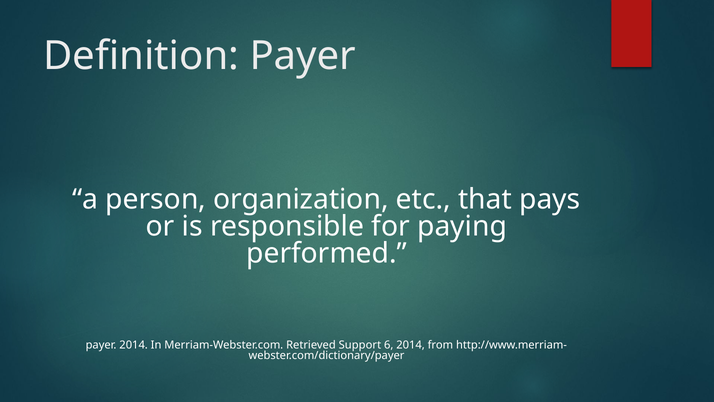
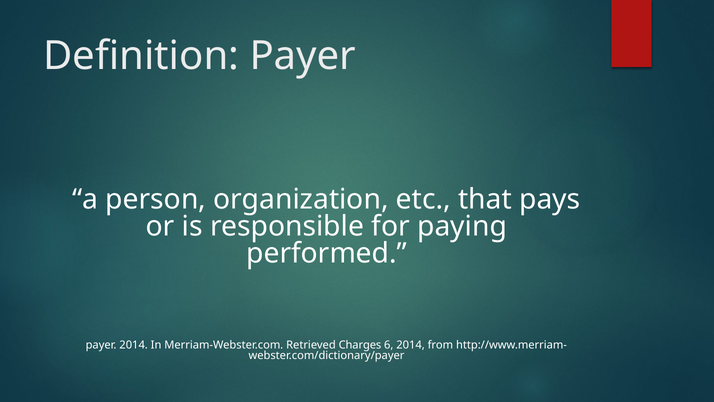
Support: Support -> Charges (360, 345)
